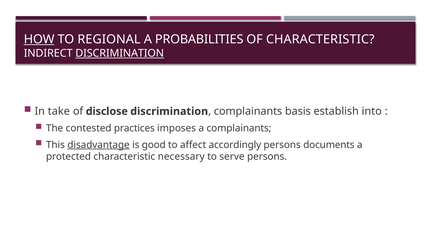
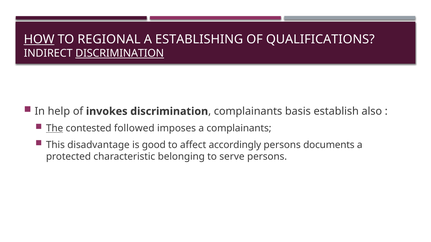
PROBABILITIES: PROBABILITIES -> ESTABLISHING (199, 39)
OF CHARACTERISTIC: CHARACTERISTIC -> QUALIFICATIONS (320, 39)
take: take -> help (59, 112)
disclose: disclose -> invokes (107, 112)
into: into -> also (372, 112)
The underline: none -> present (55, 129)
practices: practices -> followed (134, 129)
disadvantage underline: present -> none (99, 145)
necessary: necessary -> belonging (181, 157)
